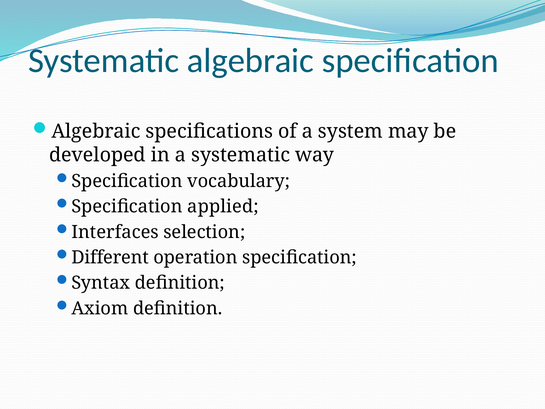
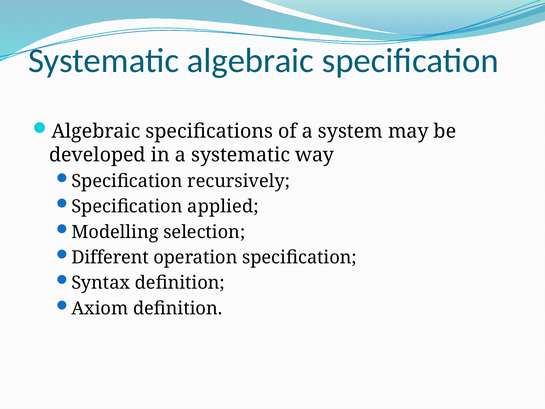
vocabulary: vocabulary -> recursively (239, 181)
Interfaces: Interfaces -> Modelling (115, 232)
